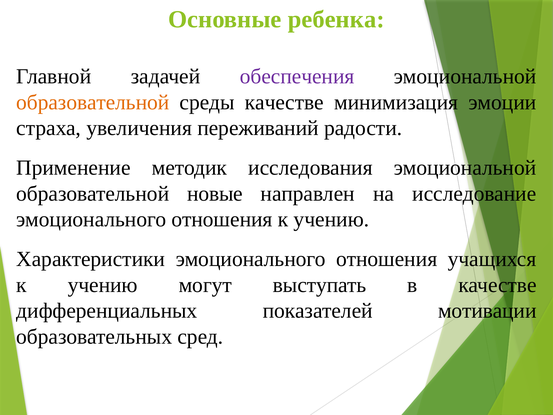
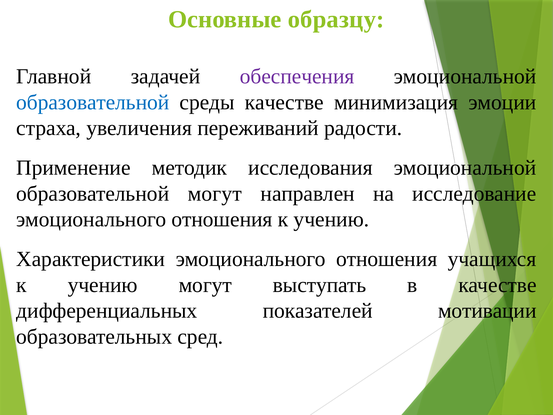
ребенка: ребенка -> образцу (336, 19)
образовательной colour: orange -> blue (93, 102)
образовательной новые: новые -> могут (215, 194)
